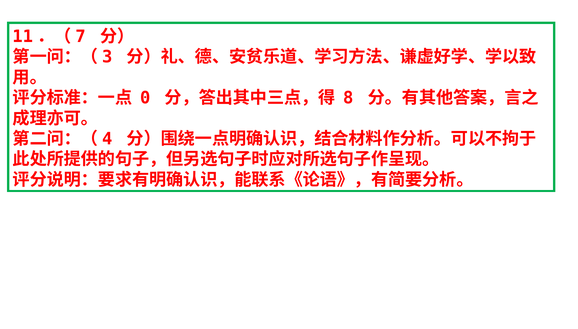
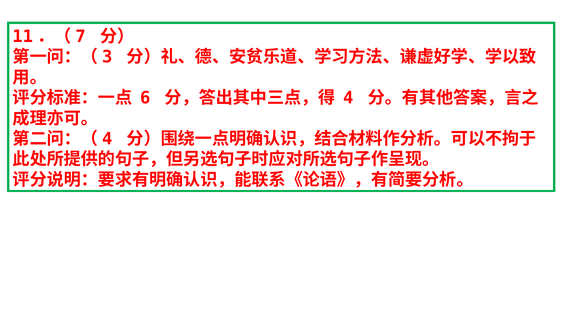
0: 0 -> 6 (145, 98)
8: 8 -> 4 (348, 98)
